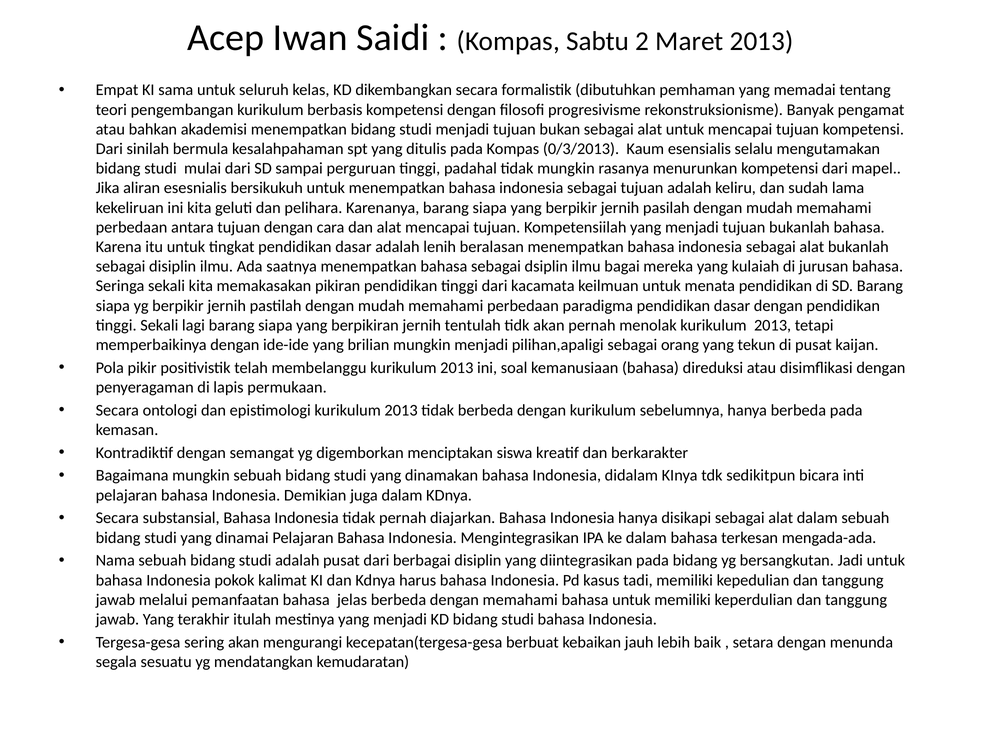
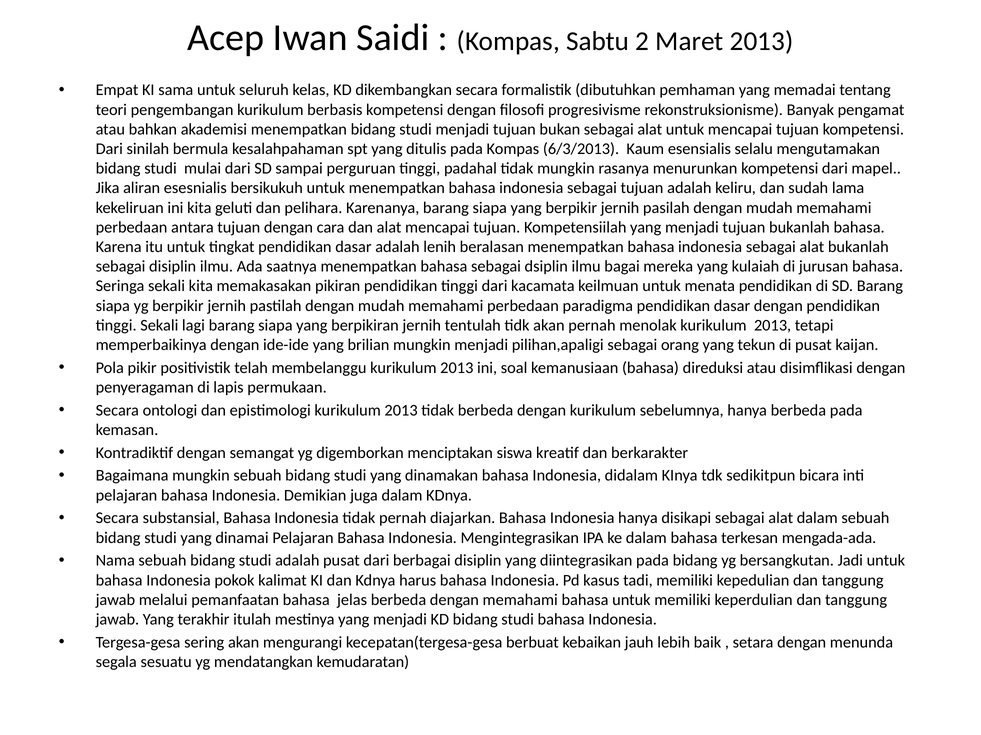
0/3/2013: 0/3/2013 -> 6/3/2013 (581, 149)
